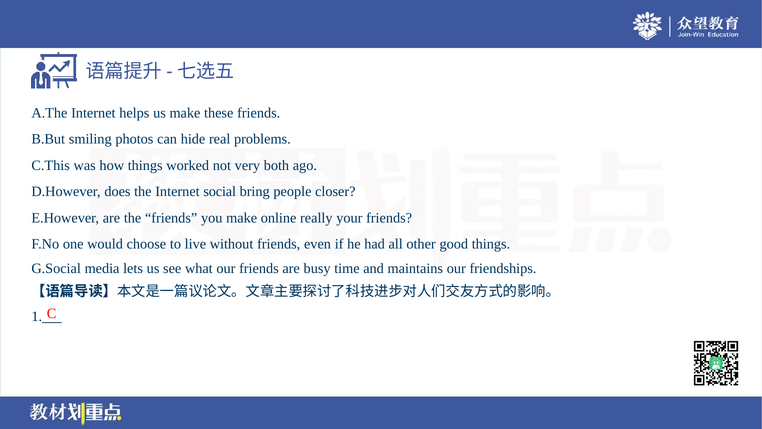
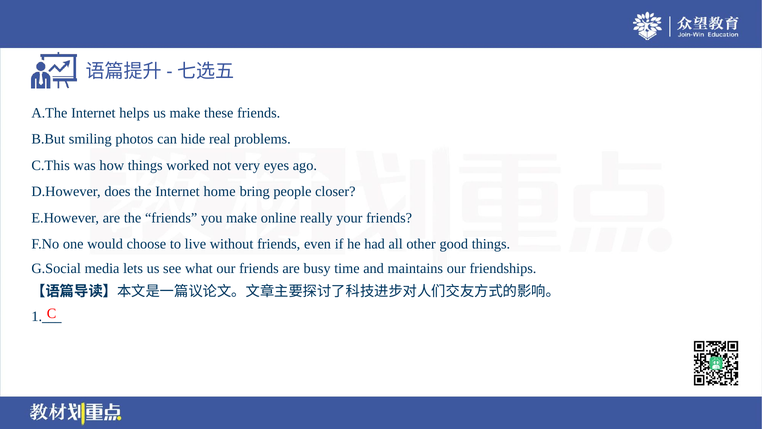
both: both -> eyes (276, 165)
social: social -> home (220, 191)
